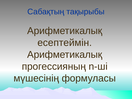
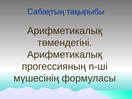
есептеймін: есептеймін -> төмендегіні (65, 43)
